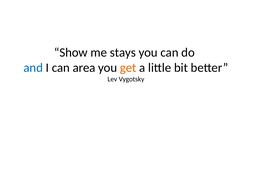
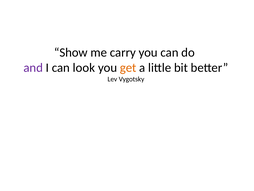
stays: stays -> carry (123, 52)
and colour: blue -> purple (33, 68)
area: area -> look (84, 68)
